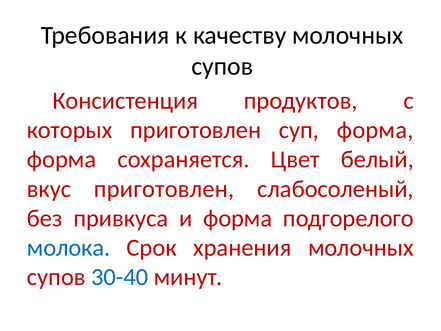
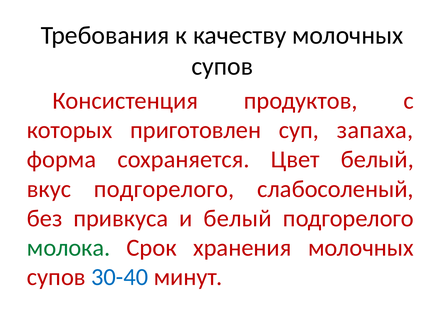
суп форма: форма -> запаха (375, 130)
вкус приготовлен: приготовлен -> подгорелого (164, 189)
и форма: форма -> белый (238, 218)
молока colour: blue -> green (69, 248)
